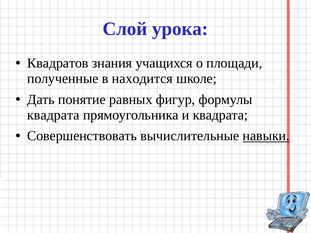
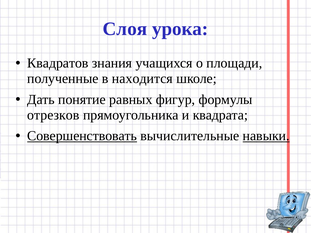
Слой: Слой -> Слоя (125, 29)
квадрата: квадрата -> отрезков (53, 115)
Совершенствовать underline: none -> present (82, 136)
